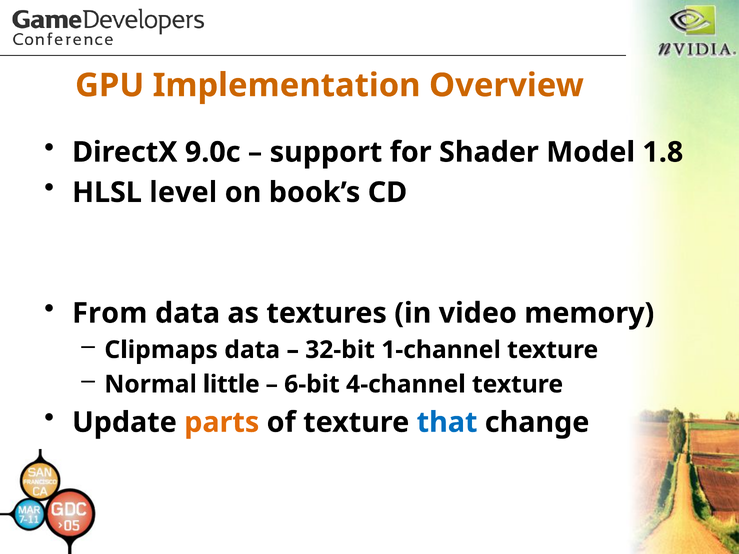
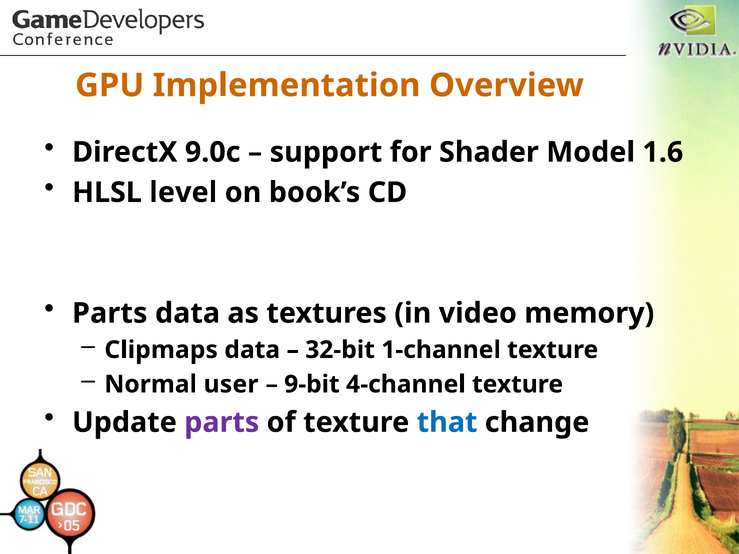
1.8: 1.8 -> 1.6 (663, 152)
From: From -> Parts (110, 313)
little: little -> user (231, 384)
6-bit: 6-bit -> 9-bit (312, 384)
parts colour: orange -> purple (222, 423)
